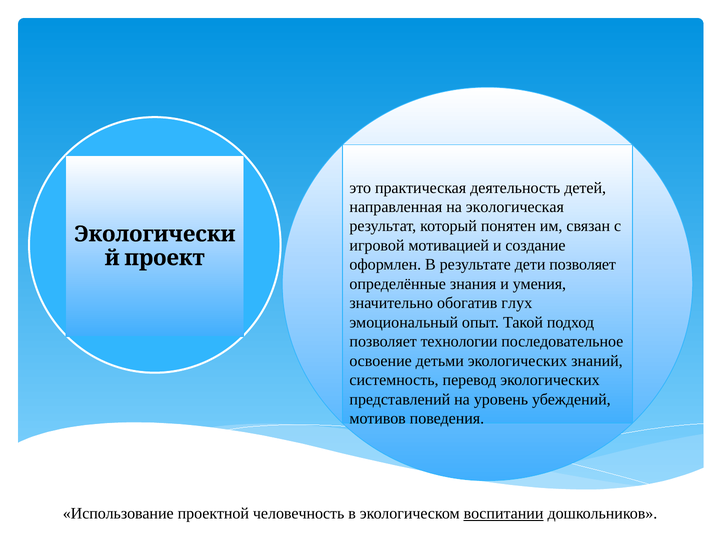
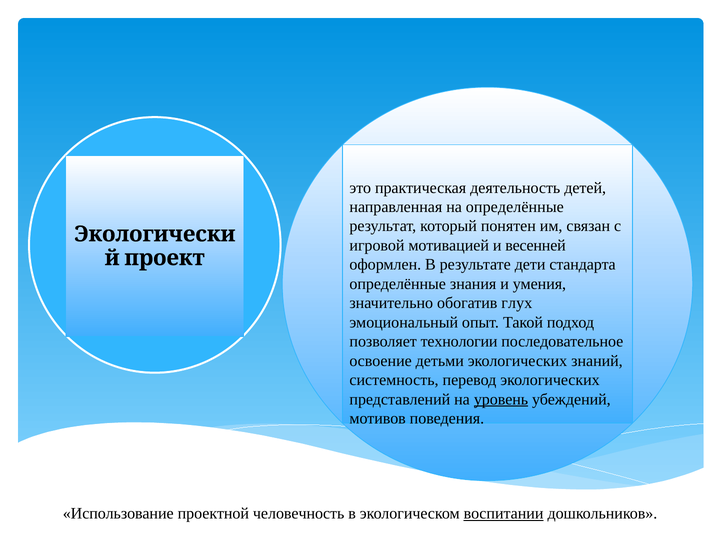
на экологическая: экологическая -> определённые (515, 207)
создание: создание -> весенней (536, 245)
дети позволяет: позволяет -> стандарта (583, 265)
уровень underline: none -> present (501, 399)
